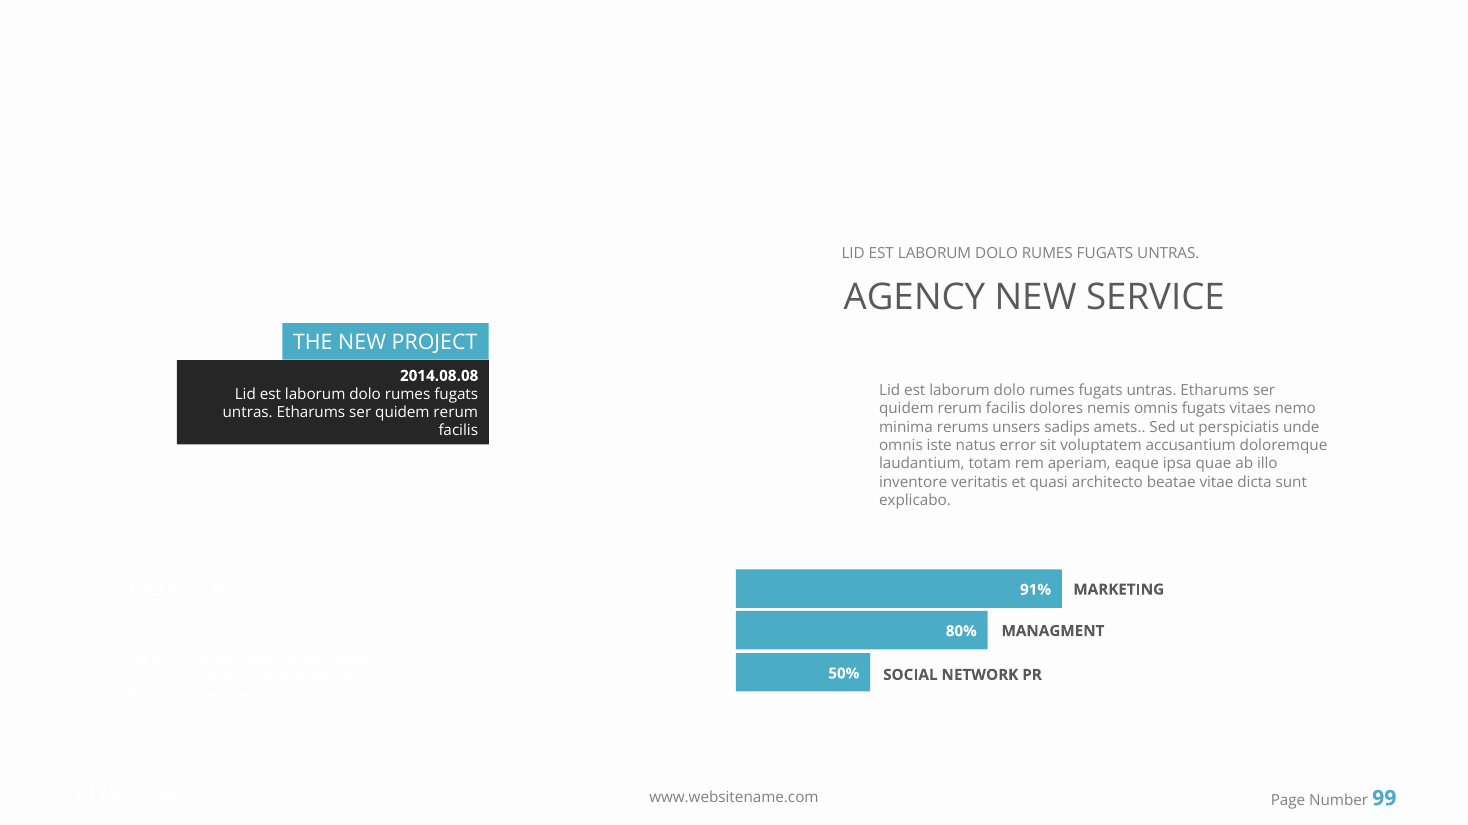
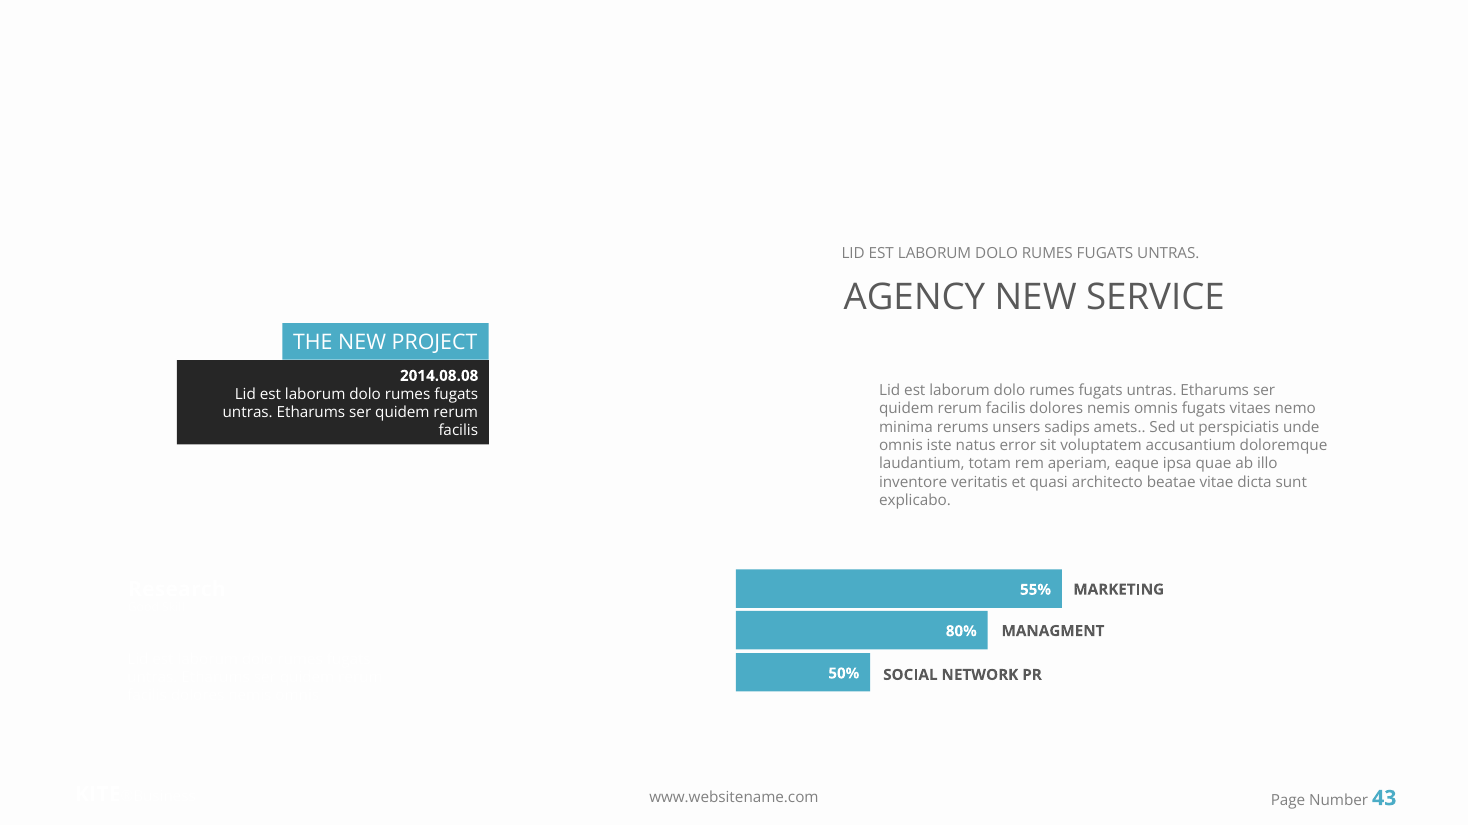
91%: 91% -> 55% (1036, 590)
99: 99 -> 43 (1384, 799)
